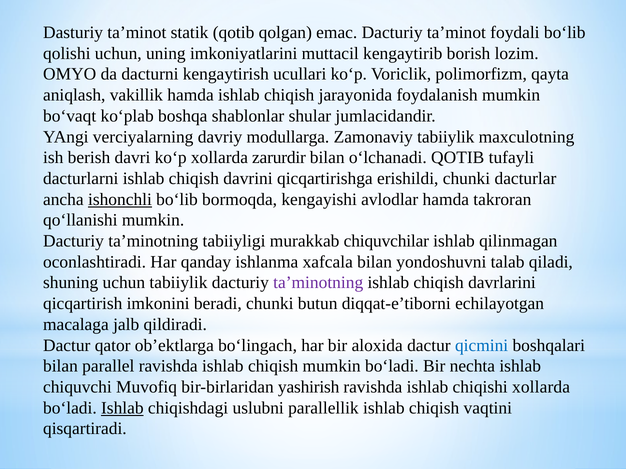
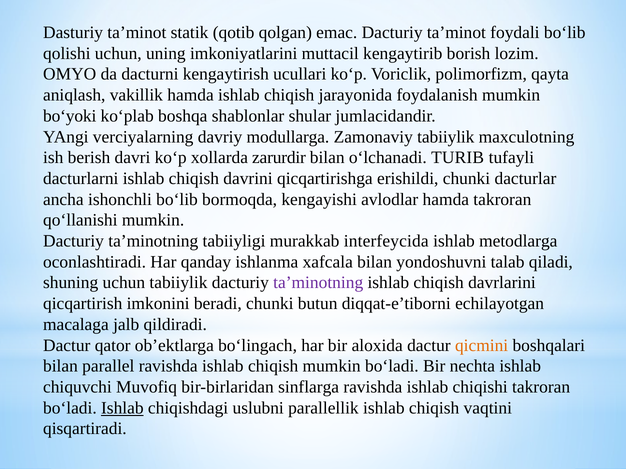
bo‘vaqt: bo‘vaqt -> bo‘yoki (70, 116)
o‘lchanadi QOTIB: QOTIB -> TURIB (458, 158)
ishonchli underline: present -> none (120, 200)
chiquvchilar: chiquvchilar -> interfeycida (386, 241)
qilinmagan: qilinmagan -> metodlarga (518, 241)
qicmini colour: blue -> orange (482, 346)
yashirish: yashirish -> sinflarga (309, 387)
chiqishi xollarda: xollarda -> takroran (541, 387)
